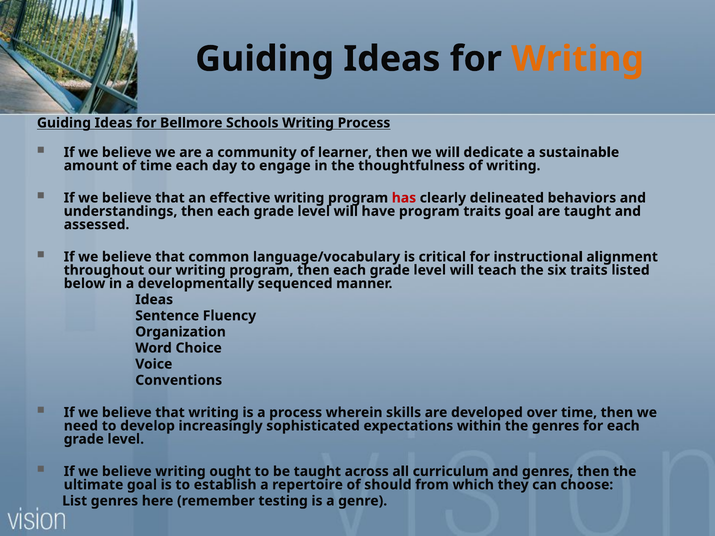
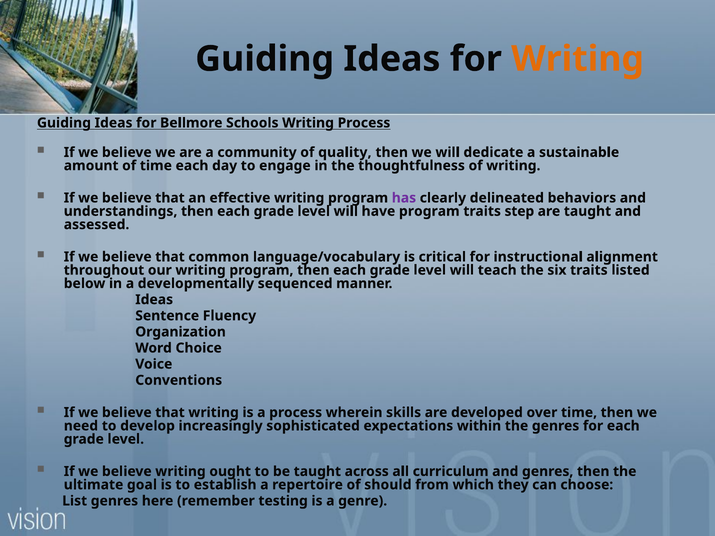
learner: learner -> quality (345, 152)
has colour: red -> purple (404, 198)
traits goal: goal -> step (519, 211)
